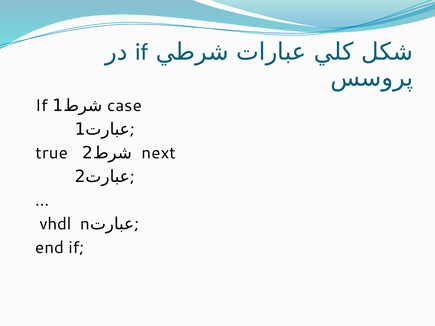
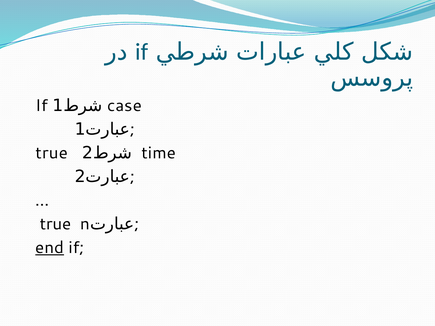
next: next -> time (159, 153)
vhdl: vhdl -> true (56, 224)
end underline: none -> present (50, 248)
